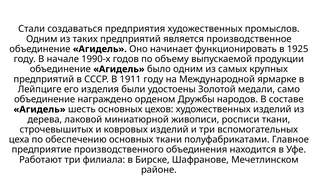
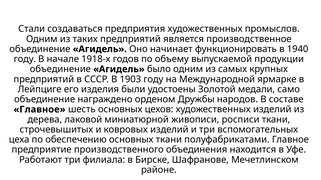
1925: 1925 -> 1940 (298, 49)
1990-х: 1990-х -> 1918-х (96, 59)
1911: 1911 -> 1903 (130, 79)
Агидель: Агидель -> Главное (40, 110)
